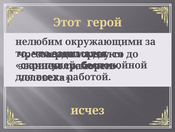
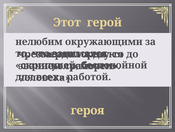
исчез: исчез -> героя (88, 110)
